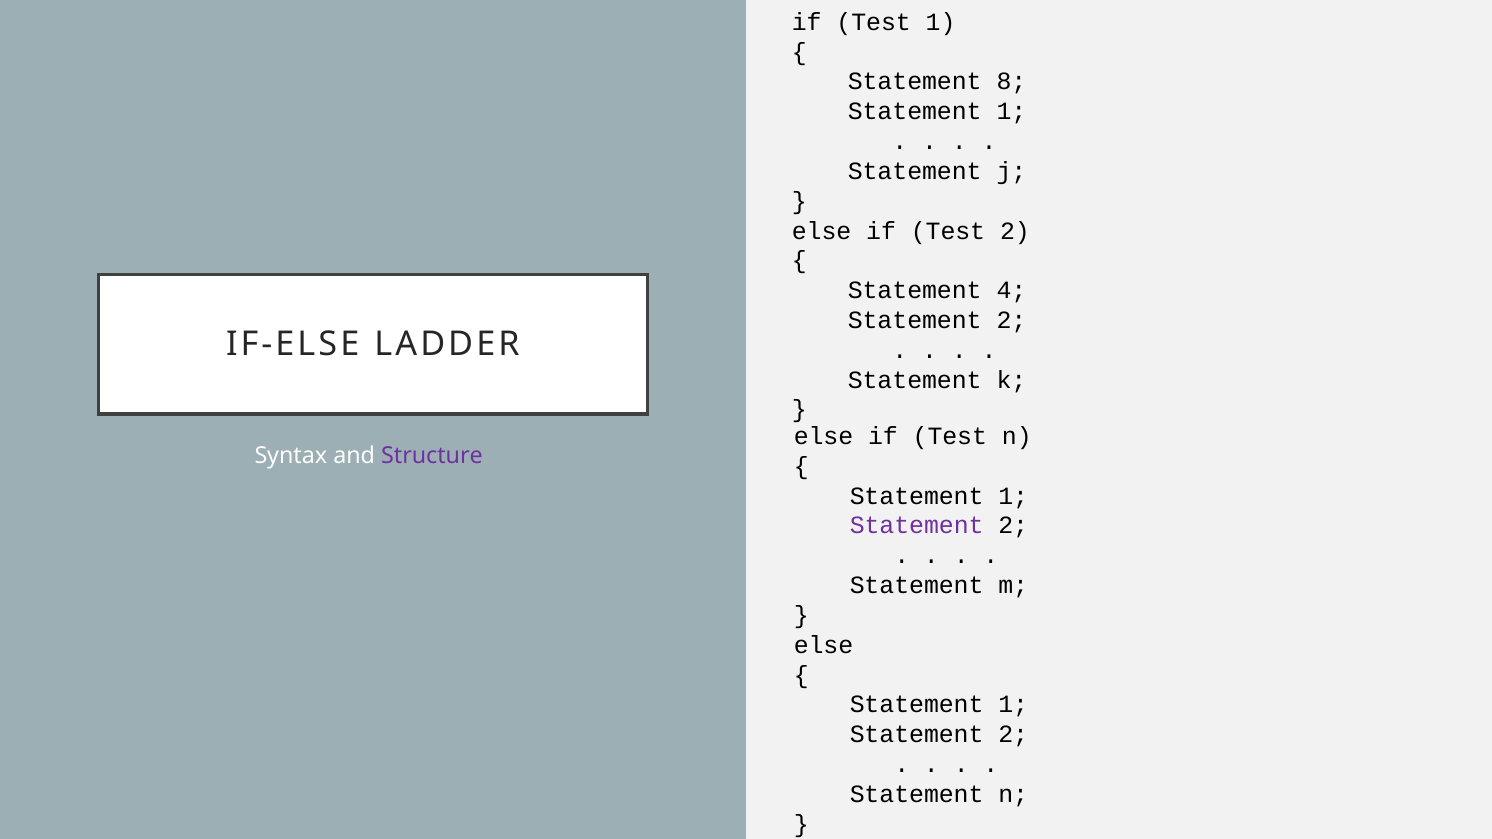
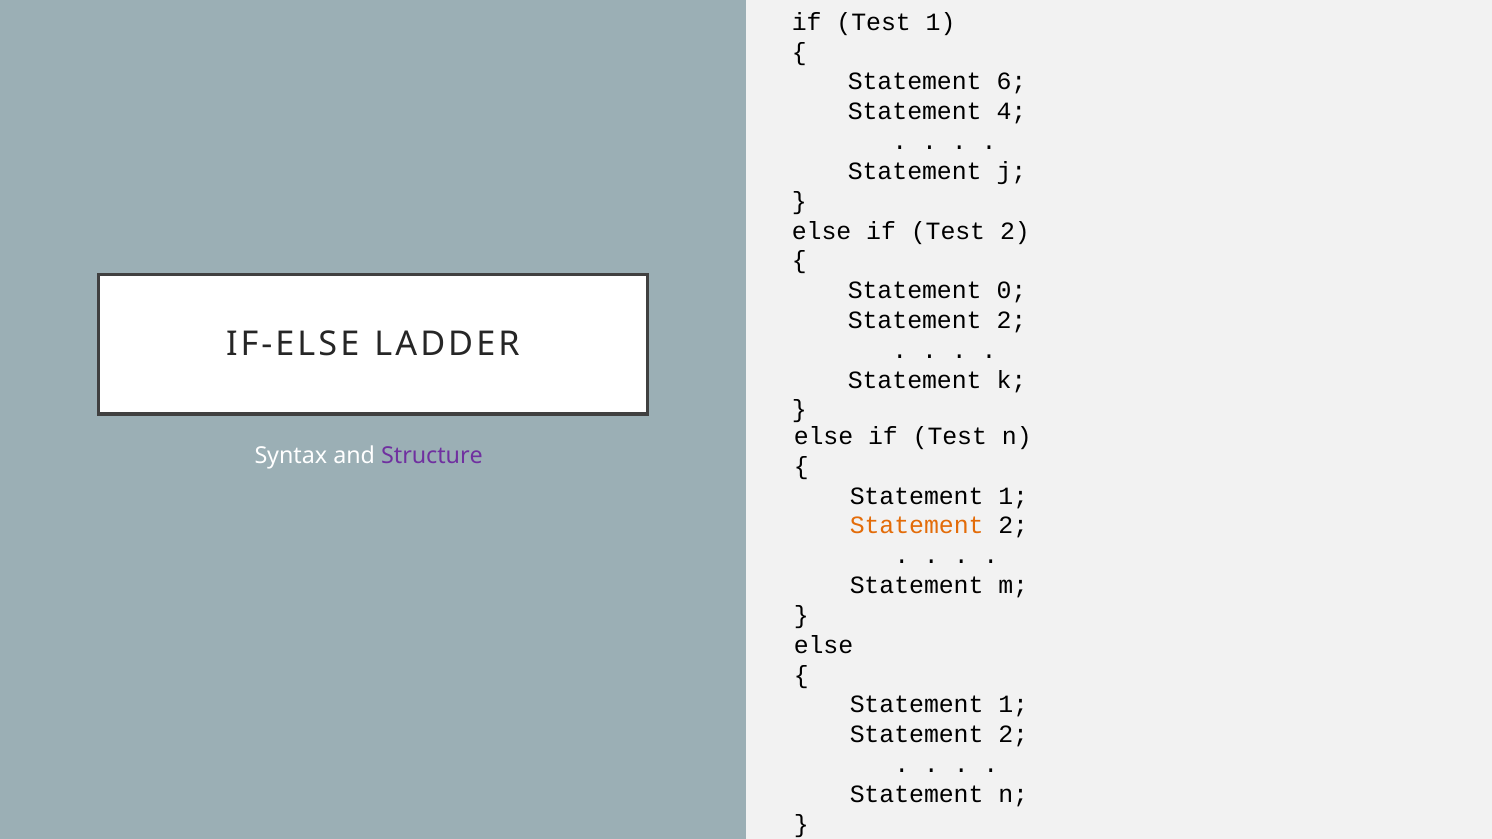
8: 8 -> 6 (1011, 82)
1: 1 -> 4 (1011, 112)
4: 4 -> 0 (1011, 291)
Statement colour: purple -> orange (917, 526)
